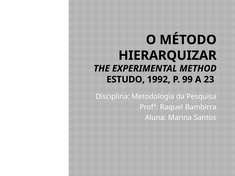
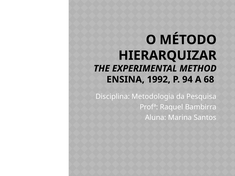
ESTUDO: ESTUDO -> ENSINA (126, 80)
99: 99 -> 94 (187, 80)
23: 23 -> 68 (209, 80)
